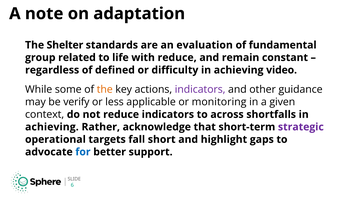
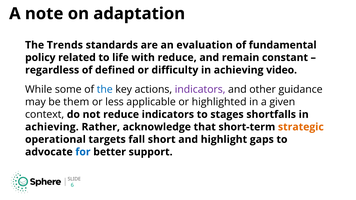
Shelter: Shelter -> Trends (65, 45)
group: group -> policy (40, 58)
the colour: orange -> blue (105, 90)
verify: verify -> them (76, 102)
monitoring: monitoring -> highlighted (219, 102)
across: across -> stages (227, 115)
strategic colour: purple -> orange (301, 127)
